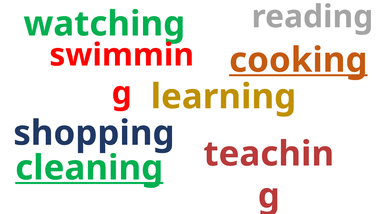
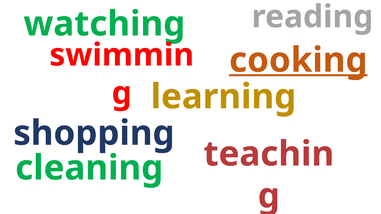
cleaning underline: present -> none (89, 168)
